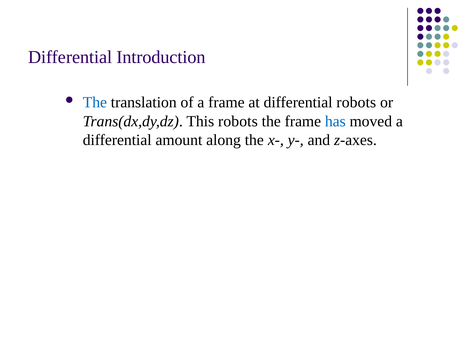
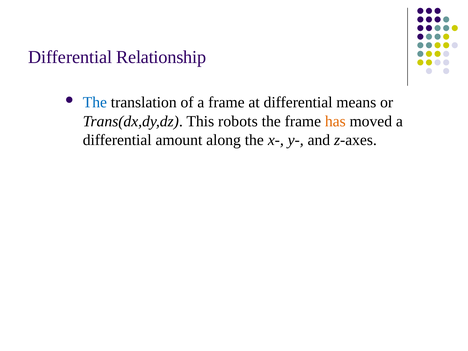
Introduction: Introduction -> Relationship (161, 57)
differential robots: robots -> means (356, 102)
has colour: blue -> orange (335, 121)
